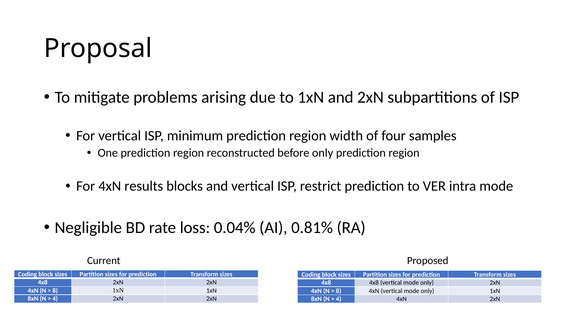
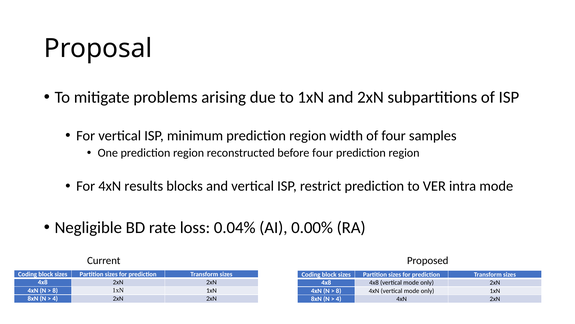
before only: only -> four (323, 153)
0.81%: 0.81% -> 0.00% (312, 227)
